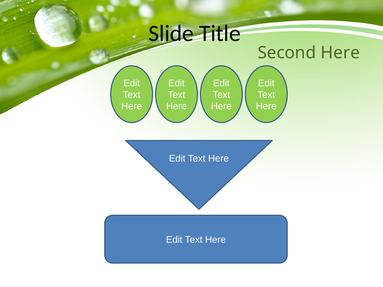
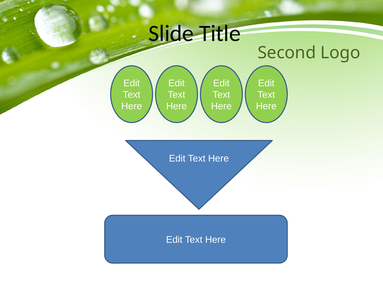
Second Here: Here -> Logo (340, 53)
